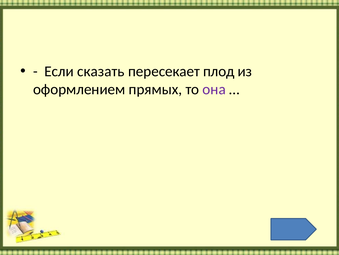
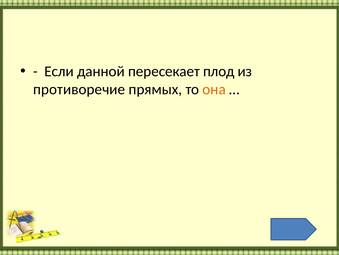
сказать: сказать -> данной (101, 71)
оформлением: оформлением -> противоречие (79, 89)
она colour: purple -> orange (214, 89)
